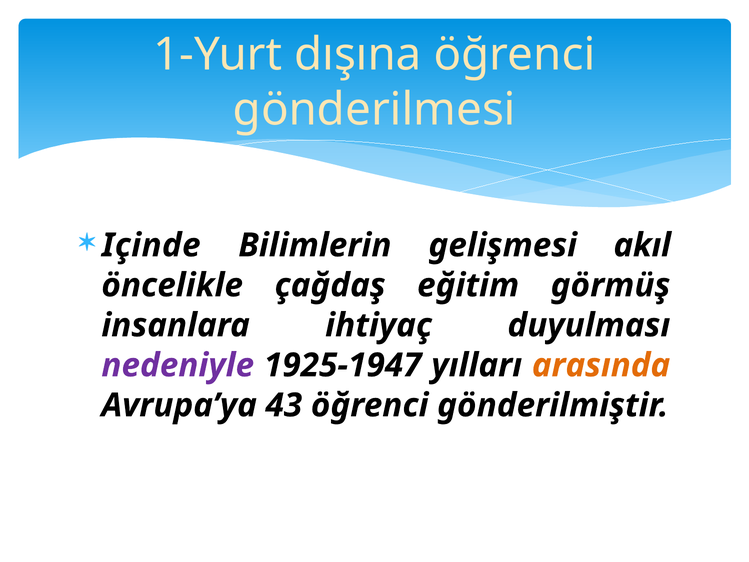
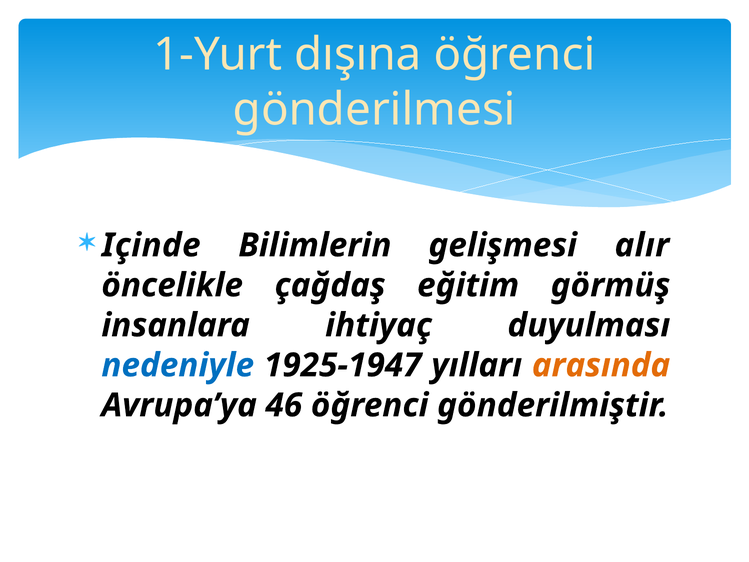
akıl: akıl -> alır (642, 245)
nedeniyle colour: purple -> blue (178, 365)
43: 43 -> 46 (284, 405)
